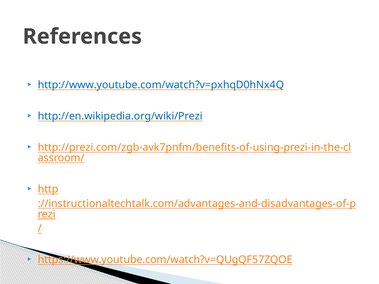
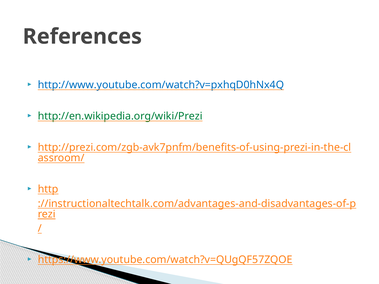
http://en.wikipedia.org/wiki/Prezi colour: blue -> green (120, 116)
